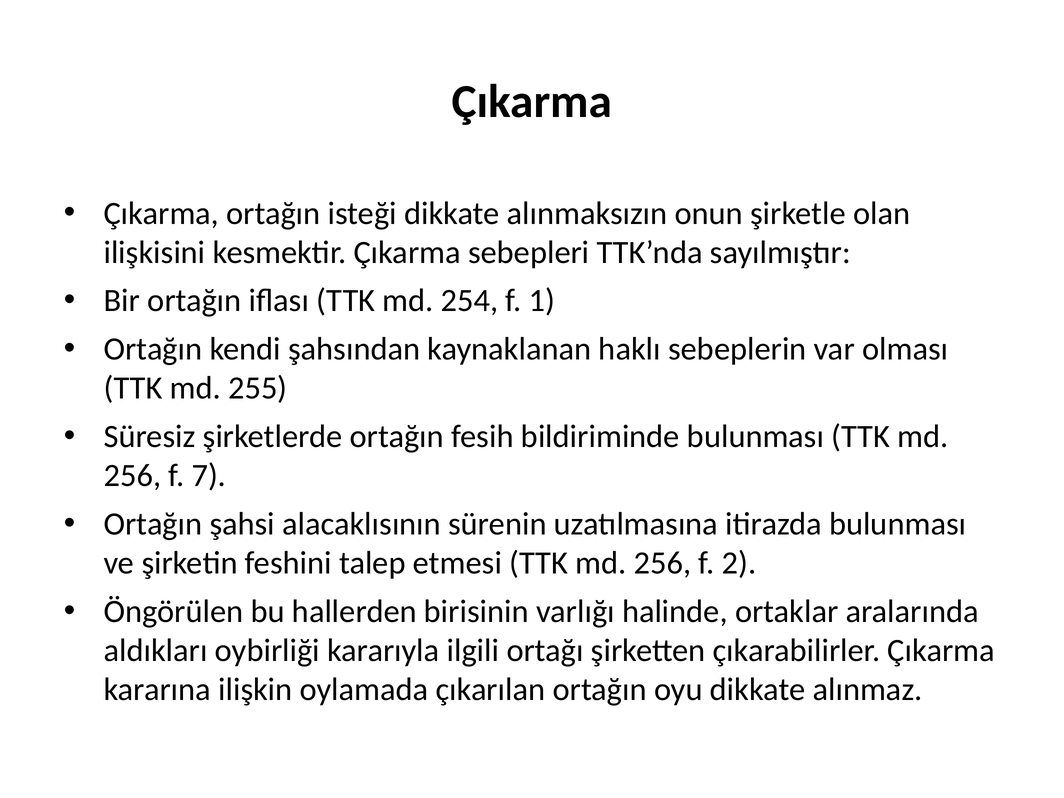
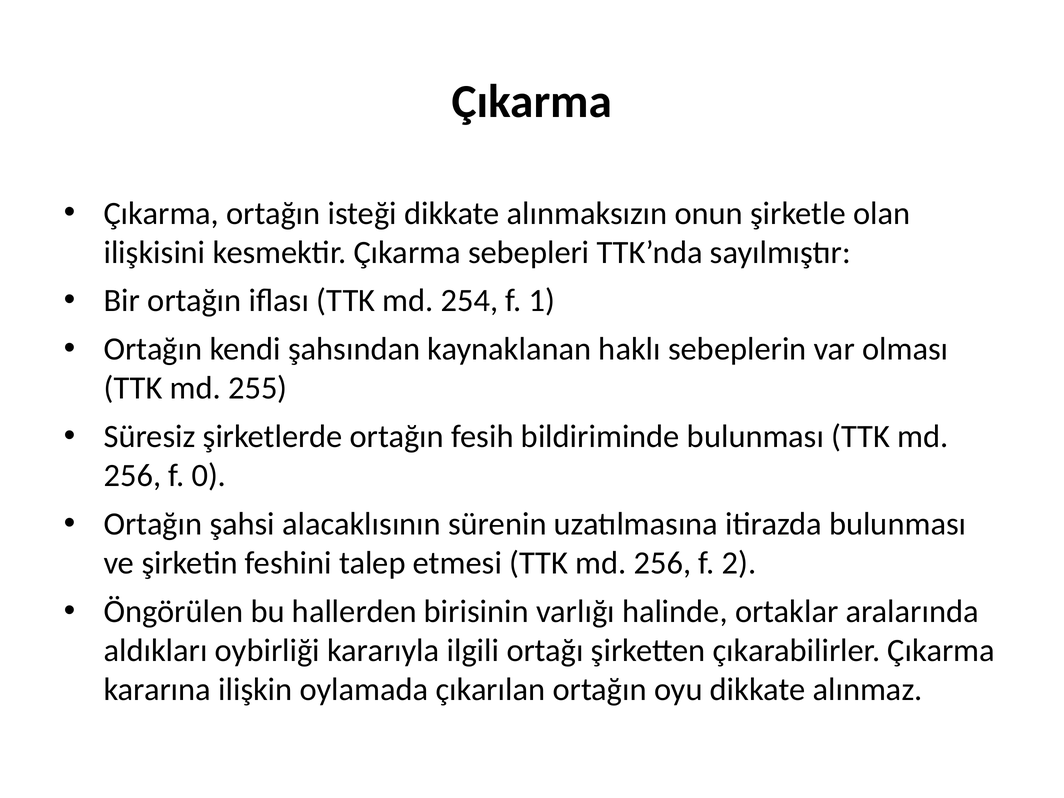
7: 7 -> 0 (209, 476)
